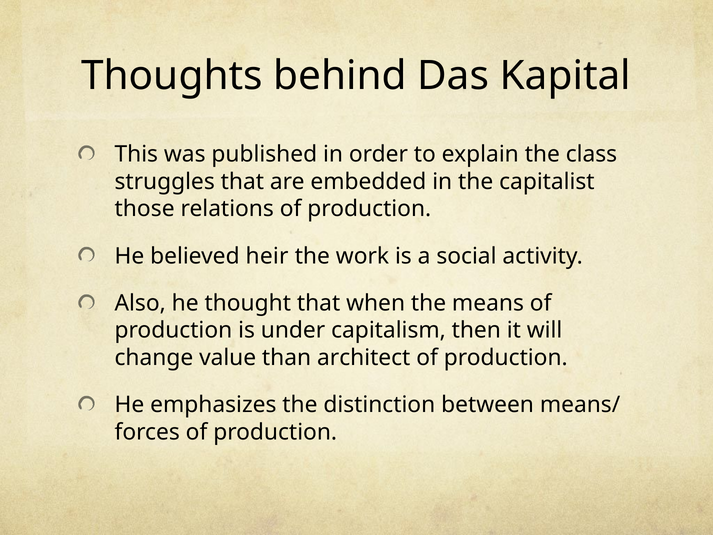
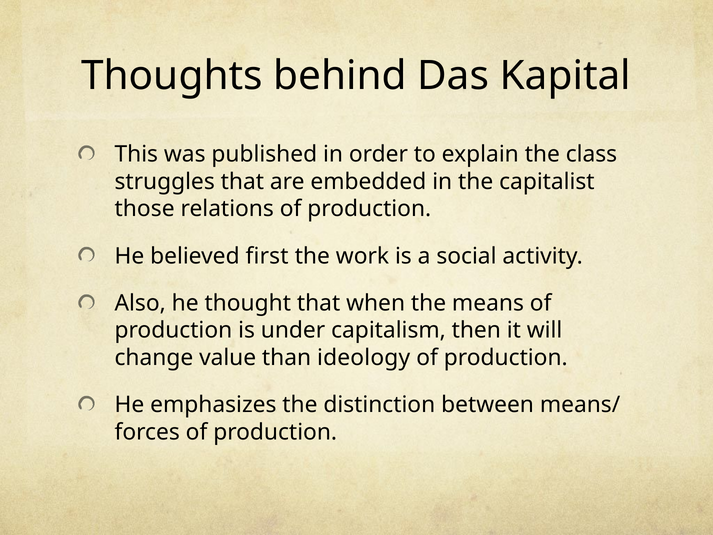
heir: heir -> first (267, 256)
architect: architect -> ideology (364, 358)
